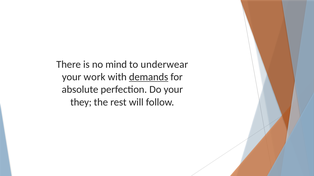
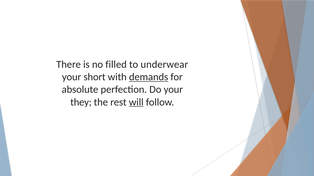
mind: mind -> filled (116, 65)
work: work -> short (95, 77)
will underline: none -> present (136, 102)
